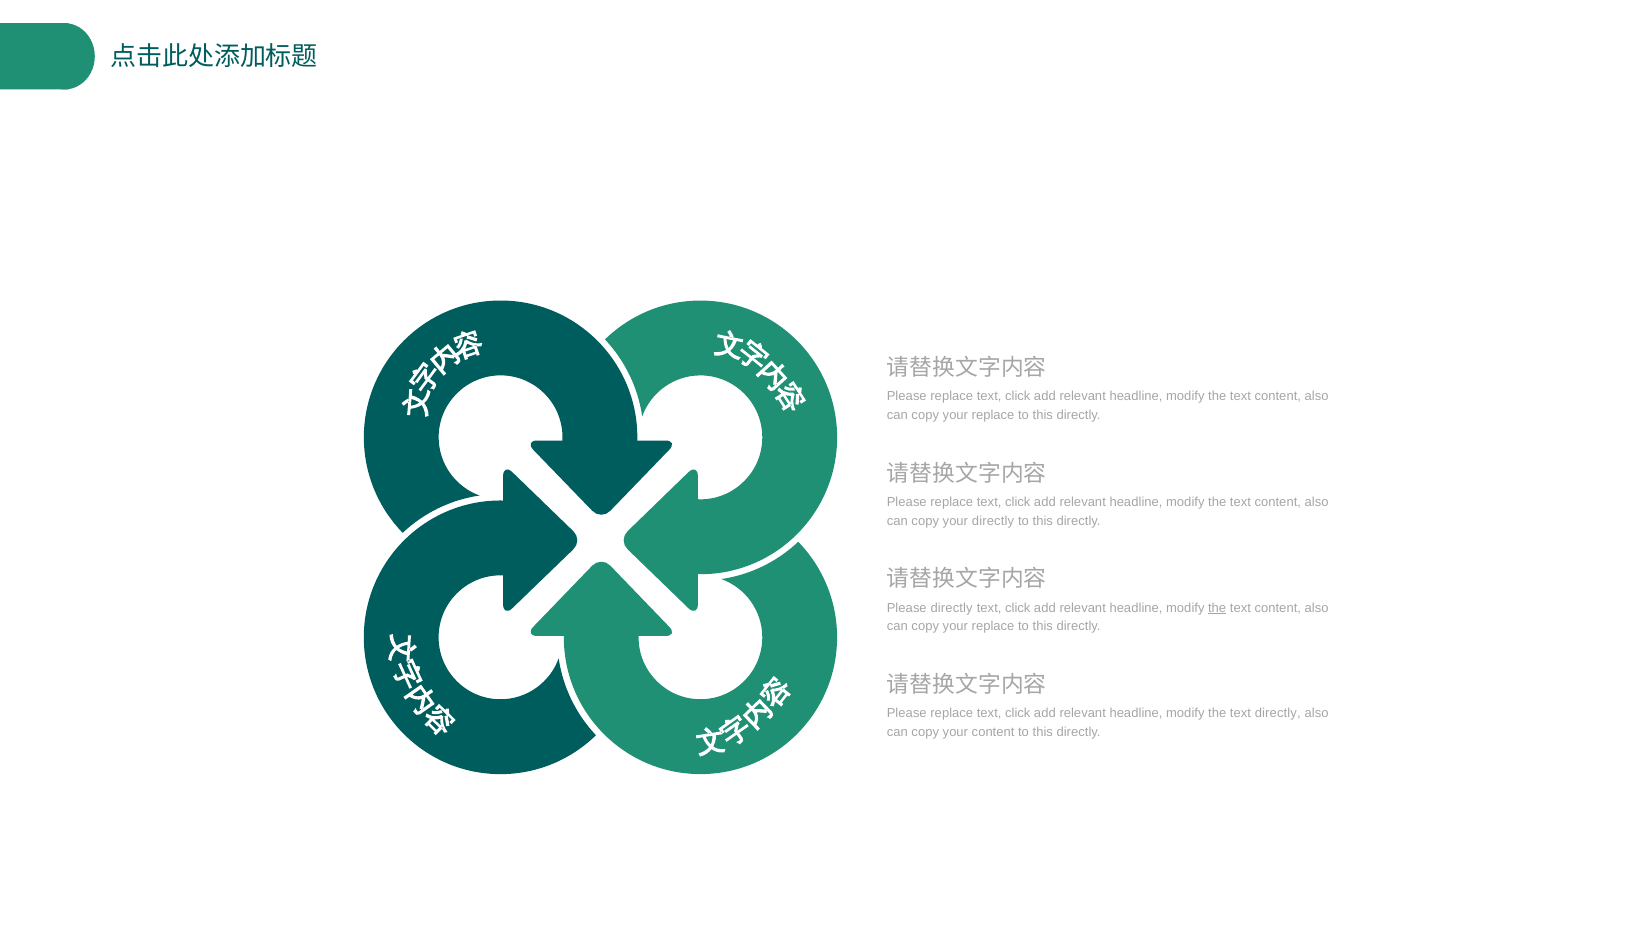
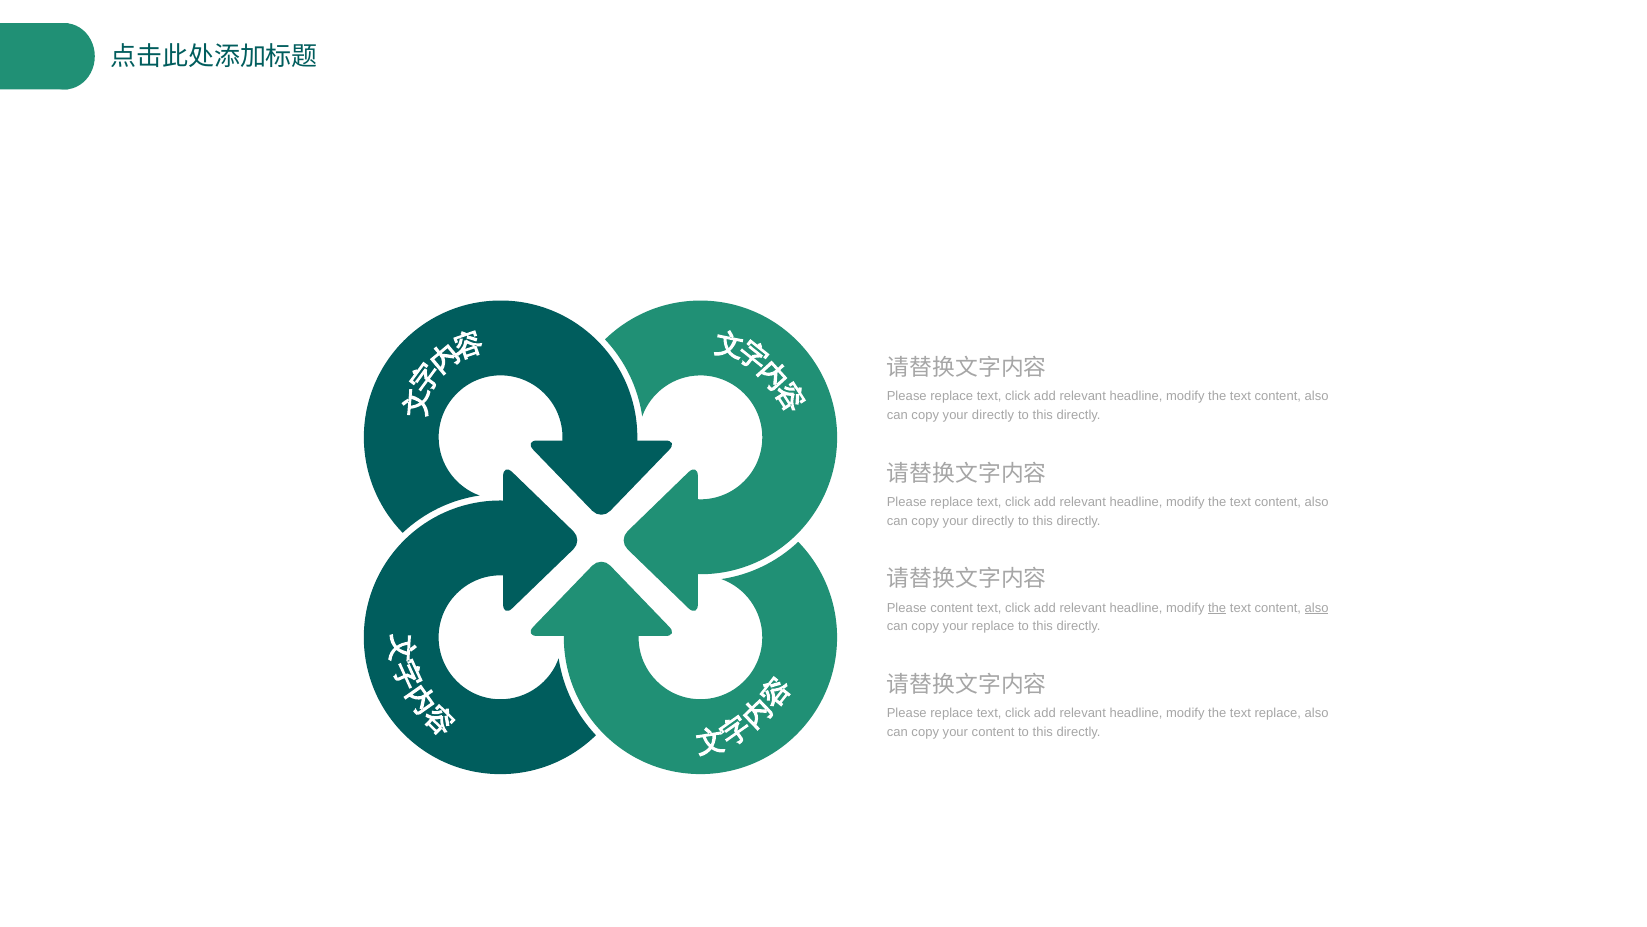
replace: replace -> directly (993, 415)
Please directly: directly -> content (952, 607)
also underline: none -> present (1317, 607)
text directly: directly -> replace (1278, 713)
